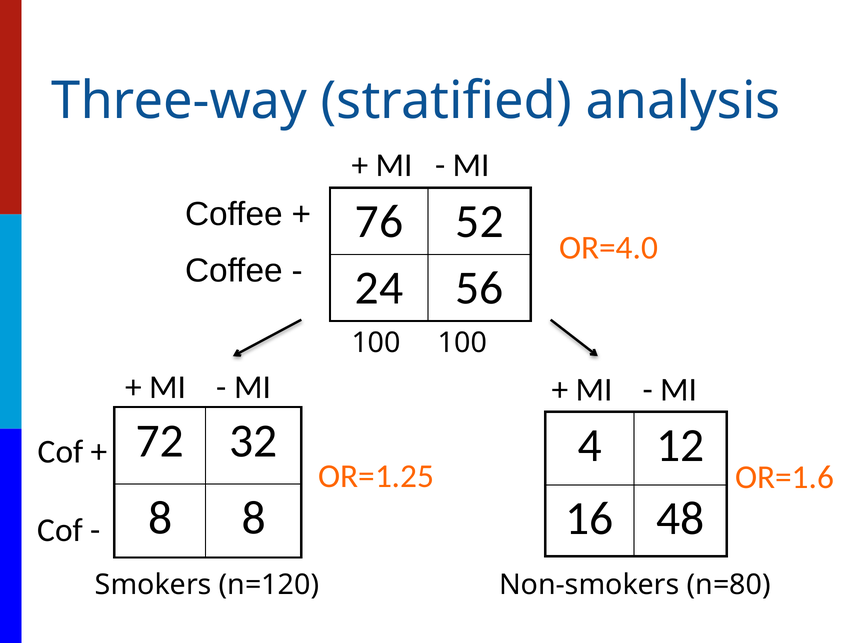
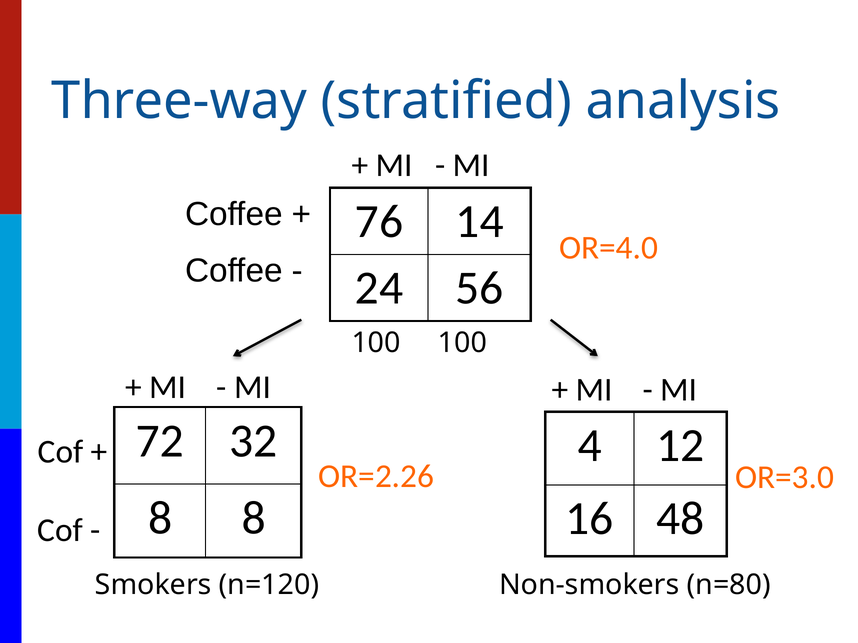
52: 52 -> 14 (480, 222)
OR=1.25: OR=1.25 -> OR=2.26 (376, 477)
OR=1.6: OR=1.6 -> OR=3.0 (785, 478)
